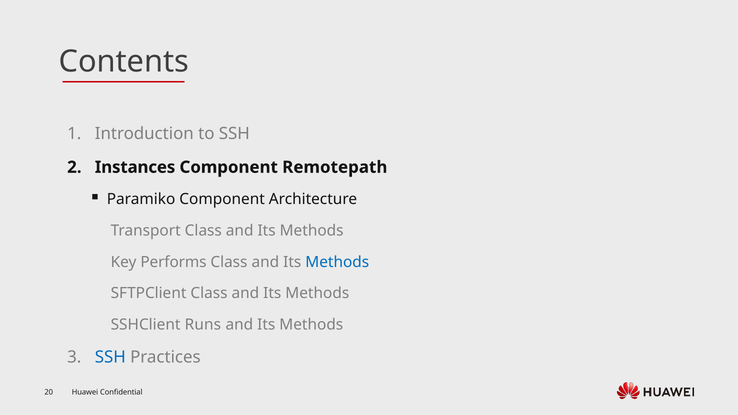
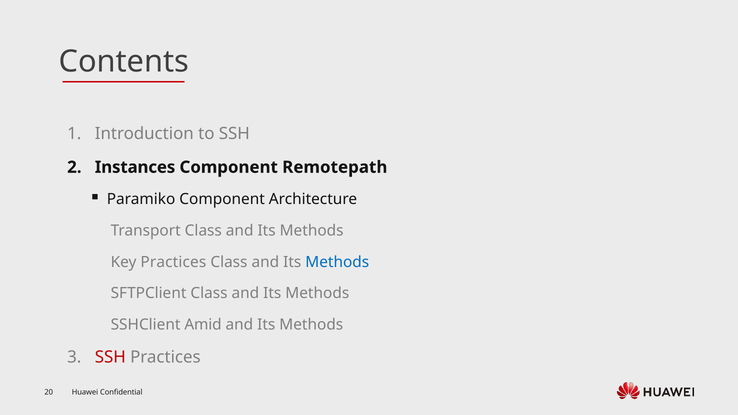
Key Performs: Performs -> Practices (173, 262)
Runs: Runs -> Amid (203, 325)
SSH colour: blue -> red (110, 358)
